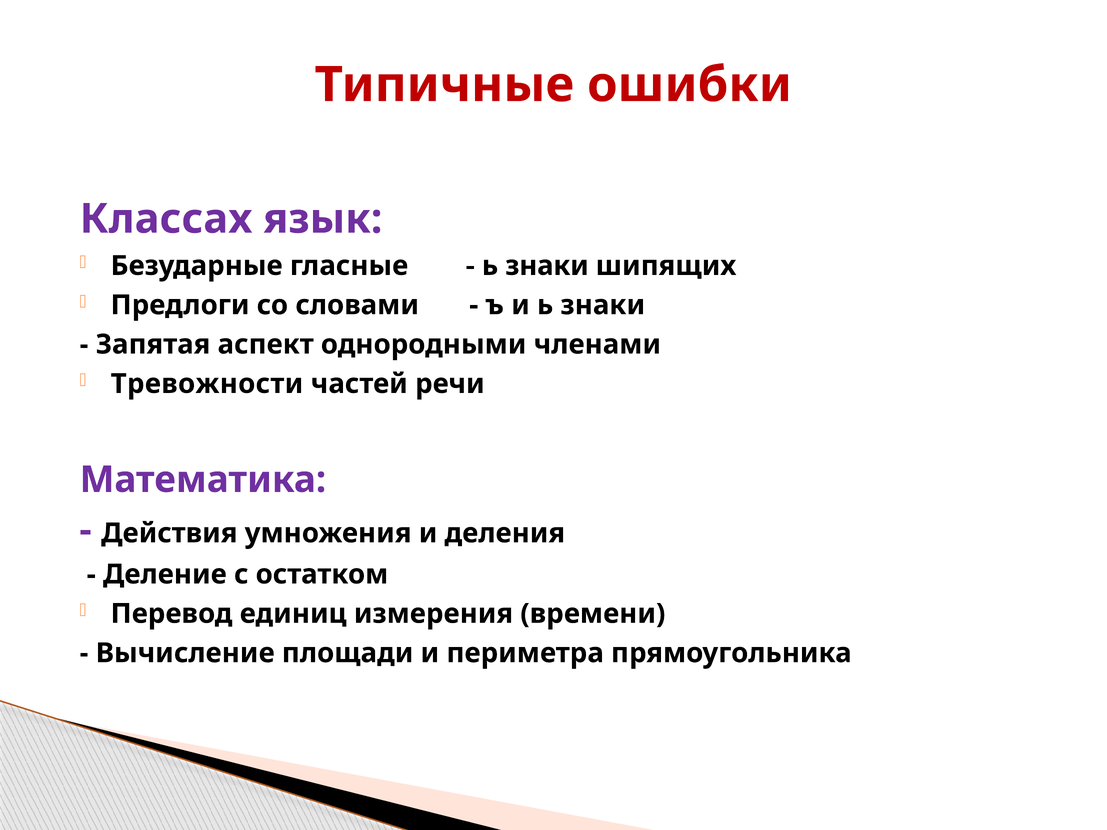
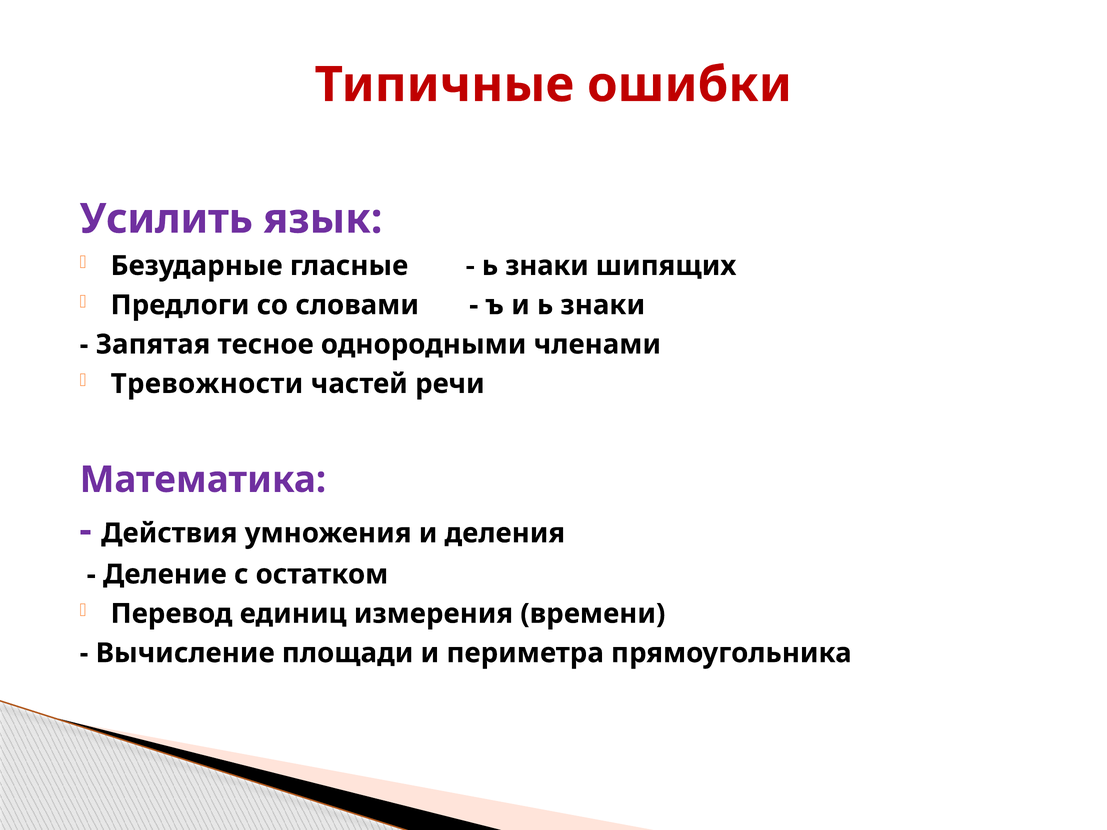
Классах: Классах -> Усилить (166, 219)
аспект: аспект -> тесное (266, 345)
